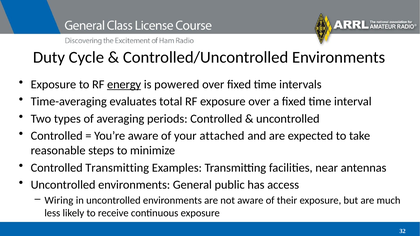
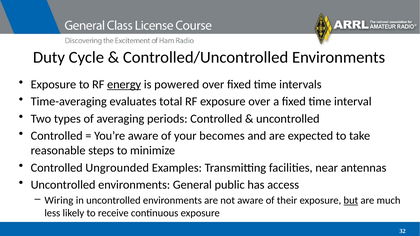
attached: attached -> becomes (222, 136)
Controlled Transmitting: Transmitting -> Ungrounded (117, 168)
but underline: none -> present (351, 201)
